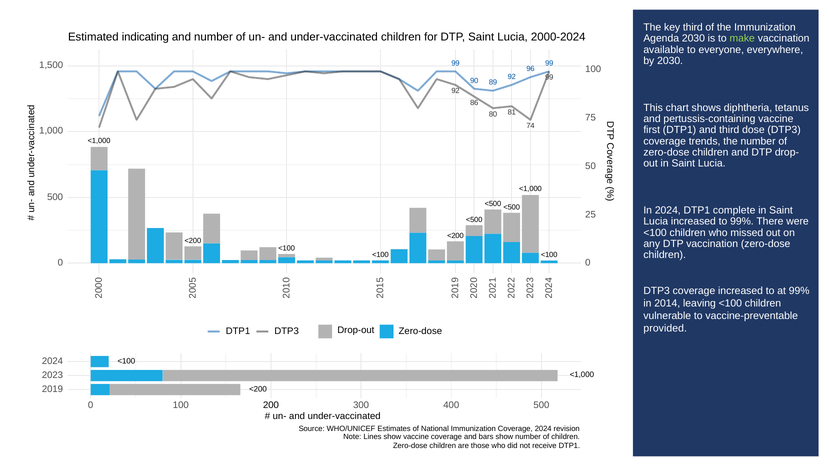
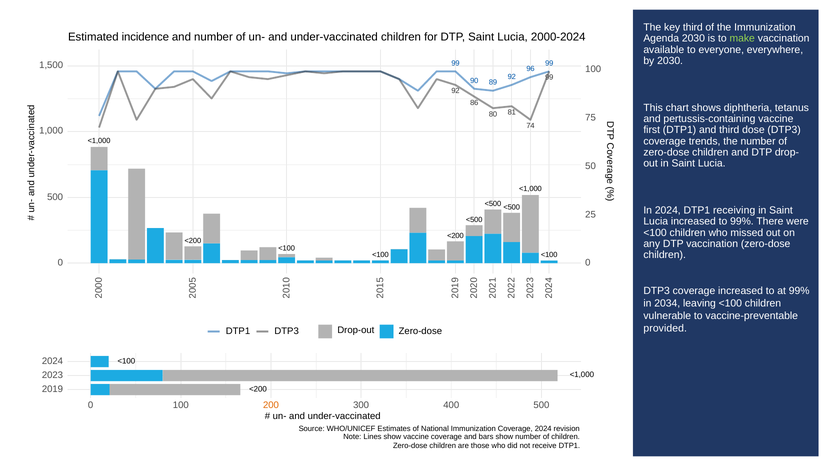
indicating: indicating -> incidence (145, 37)
complete: complete -> receiving (734, 210)
2014: 2014 -> 2034 (667, 304)
200 colour: black -> orange (271, 406)
